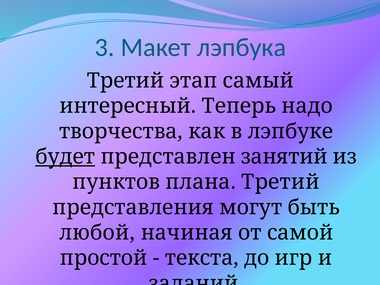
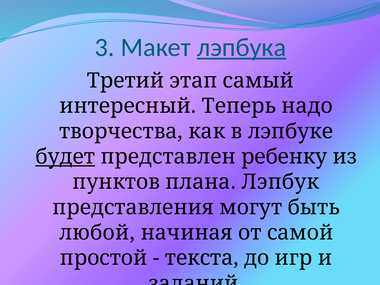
лэпбука underline: none -> present (242, 47)
занятий: занятий -> ребенку (284, 157)
плана Третий: Третий -> Лэпбук (280, 182)
